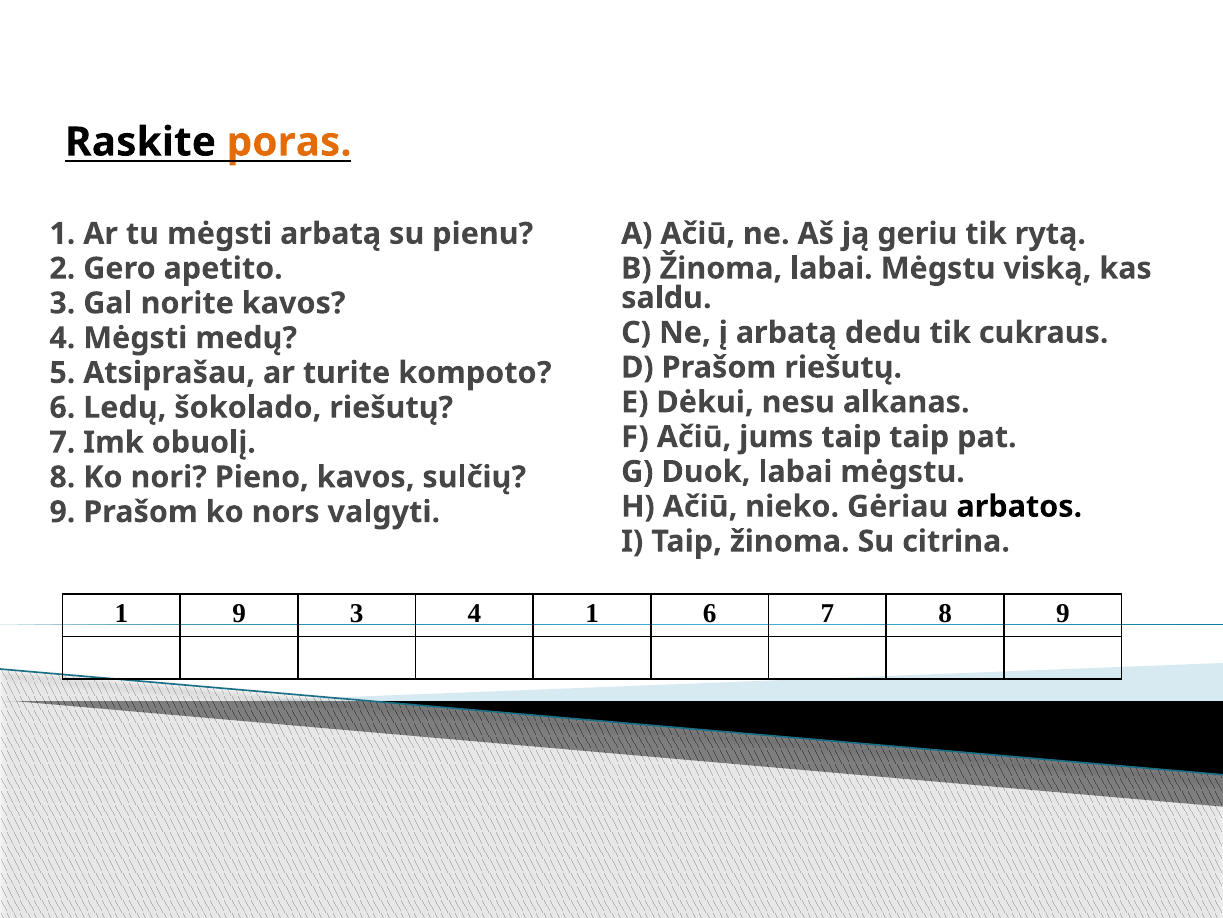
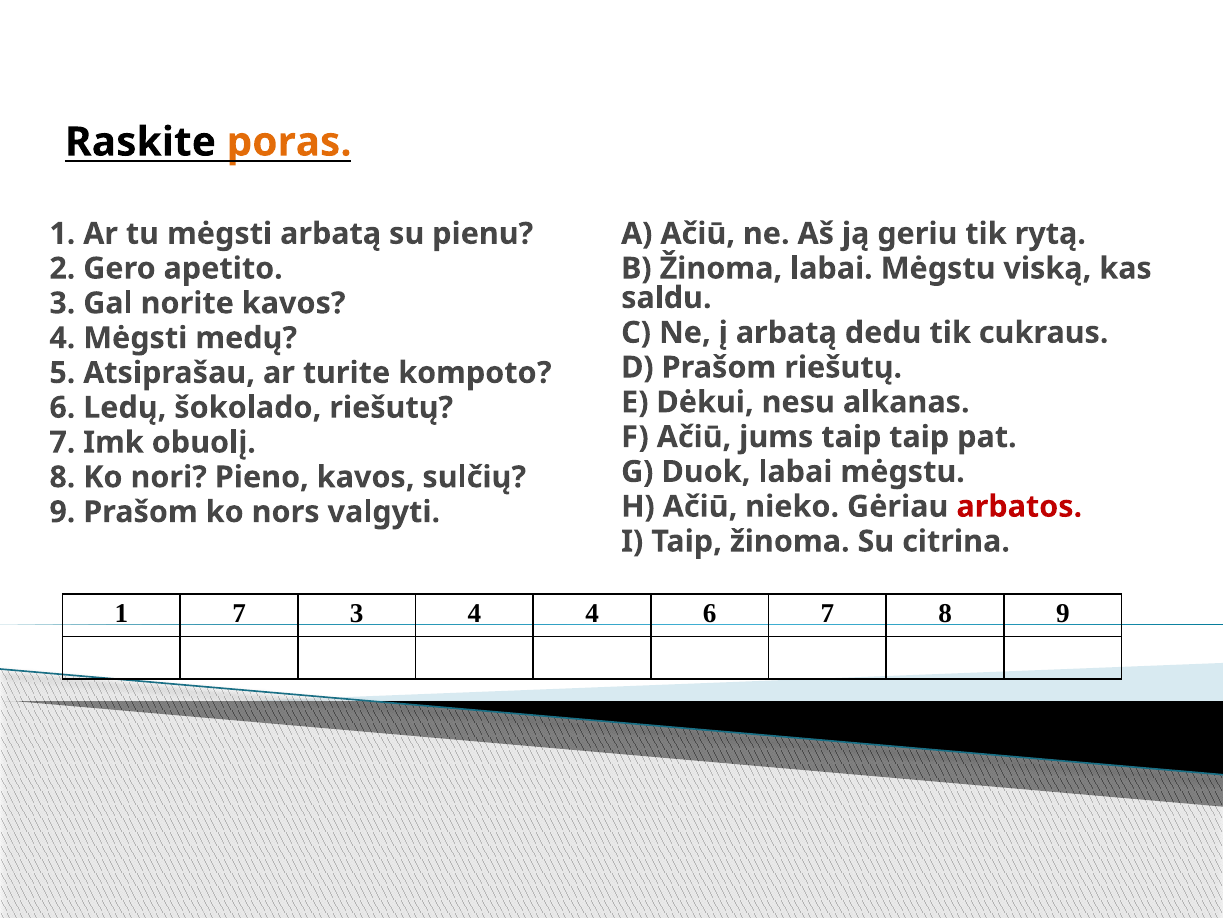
arbatos colour: black -> red (1019, 506)
1 9: 9 -> 7 (239, 613)
4 1: 1 -> 4 (592, 613)
